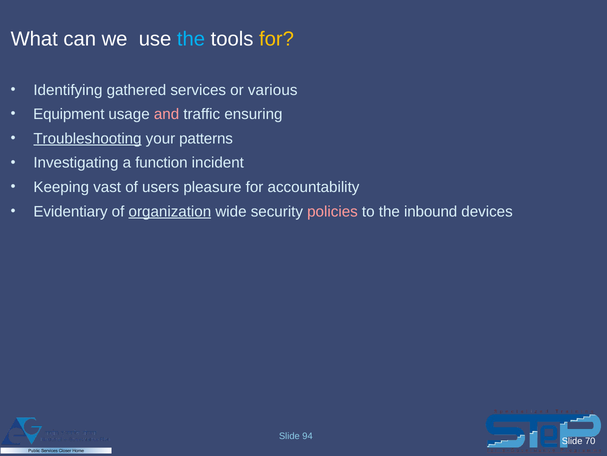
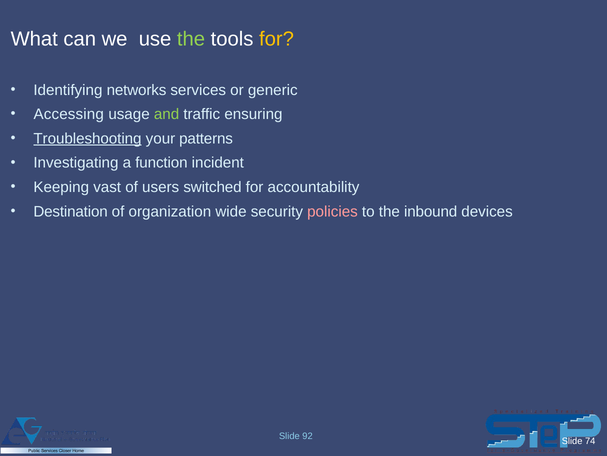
the colour: light blue -> light green (191, 39)
gathered: gathered -> networks (137, 90)
various: various -> generic (273, 90)
Equipment: Equipment -> Accessing (69, 114)
and colour: pink -> light green (167, 114)
pleasure: pleasure -> switched (212, 187)
Evidentiary: Evidentiary -> Destination (71, 211)
organization underline: present -> none (170, 211)
94: 94 -> 92 (308, 436)
70: 70 -> 74 (590, 441)
